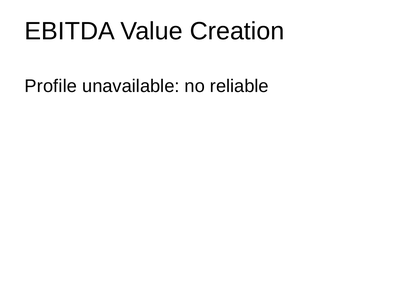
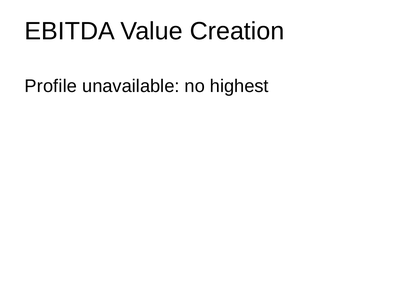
reliable: reliable -> highest (239, 86)
